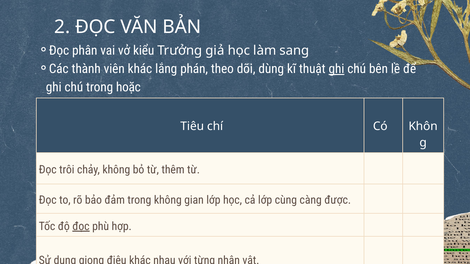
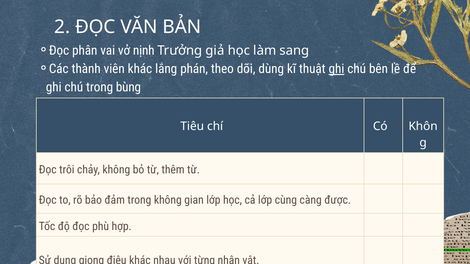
kiểu: kiểu -> nịnh (144, 51)
hoặc: hoặc -> bùng (128, 87)
đọc underline: present -> none (81, 227)
